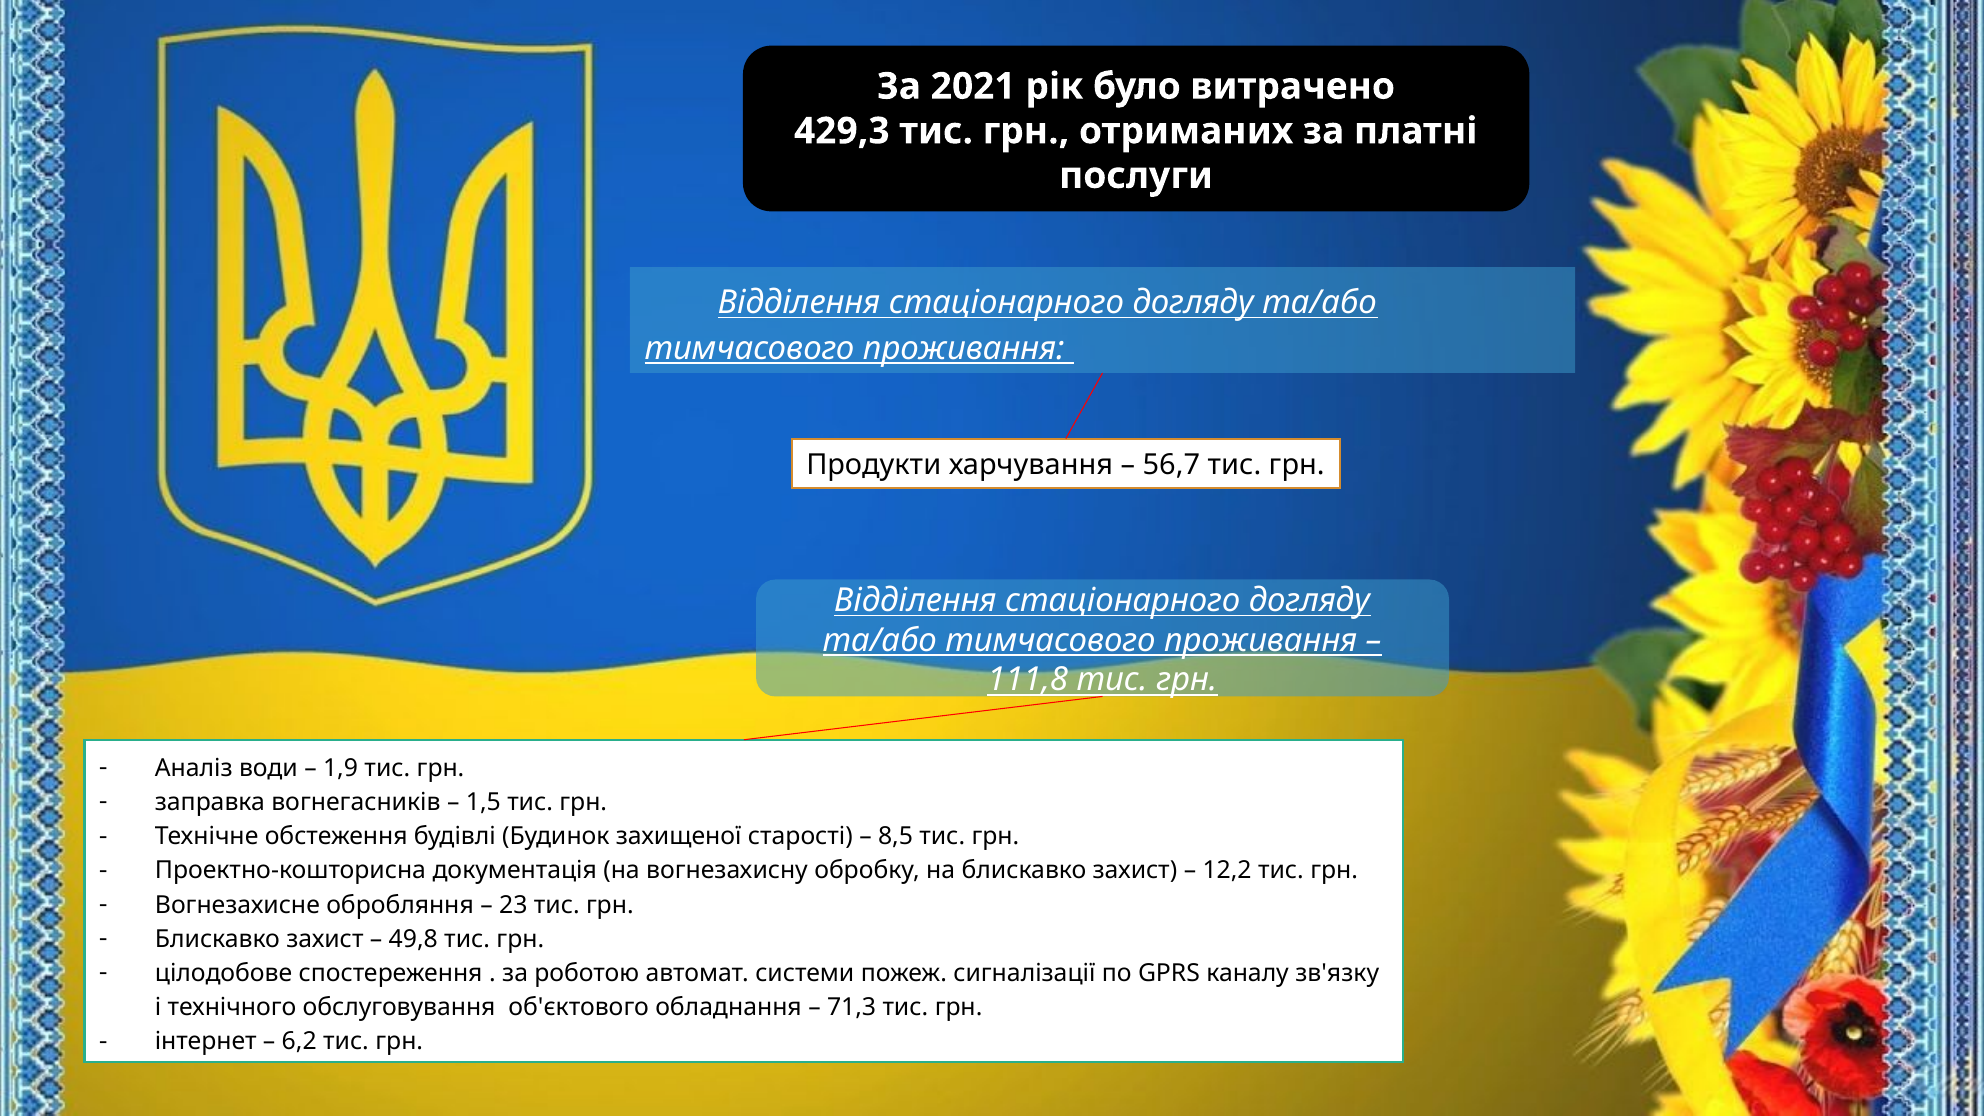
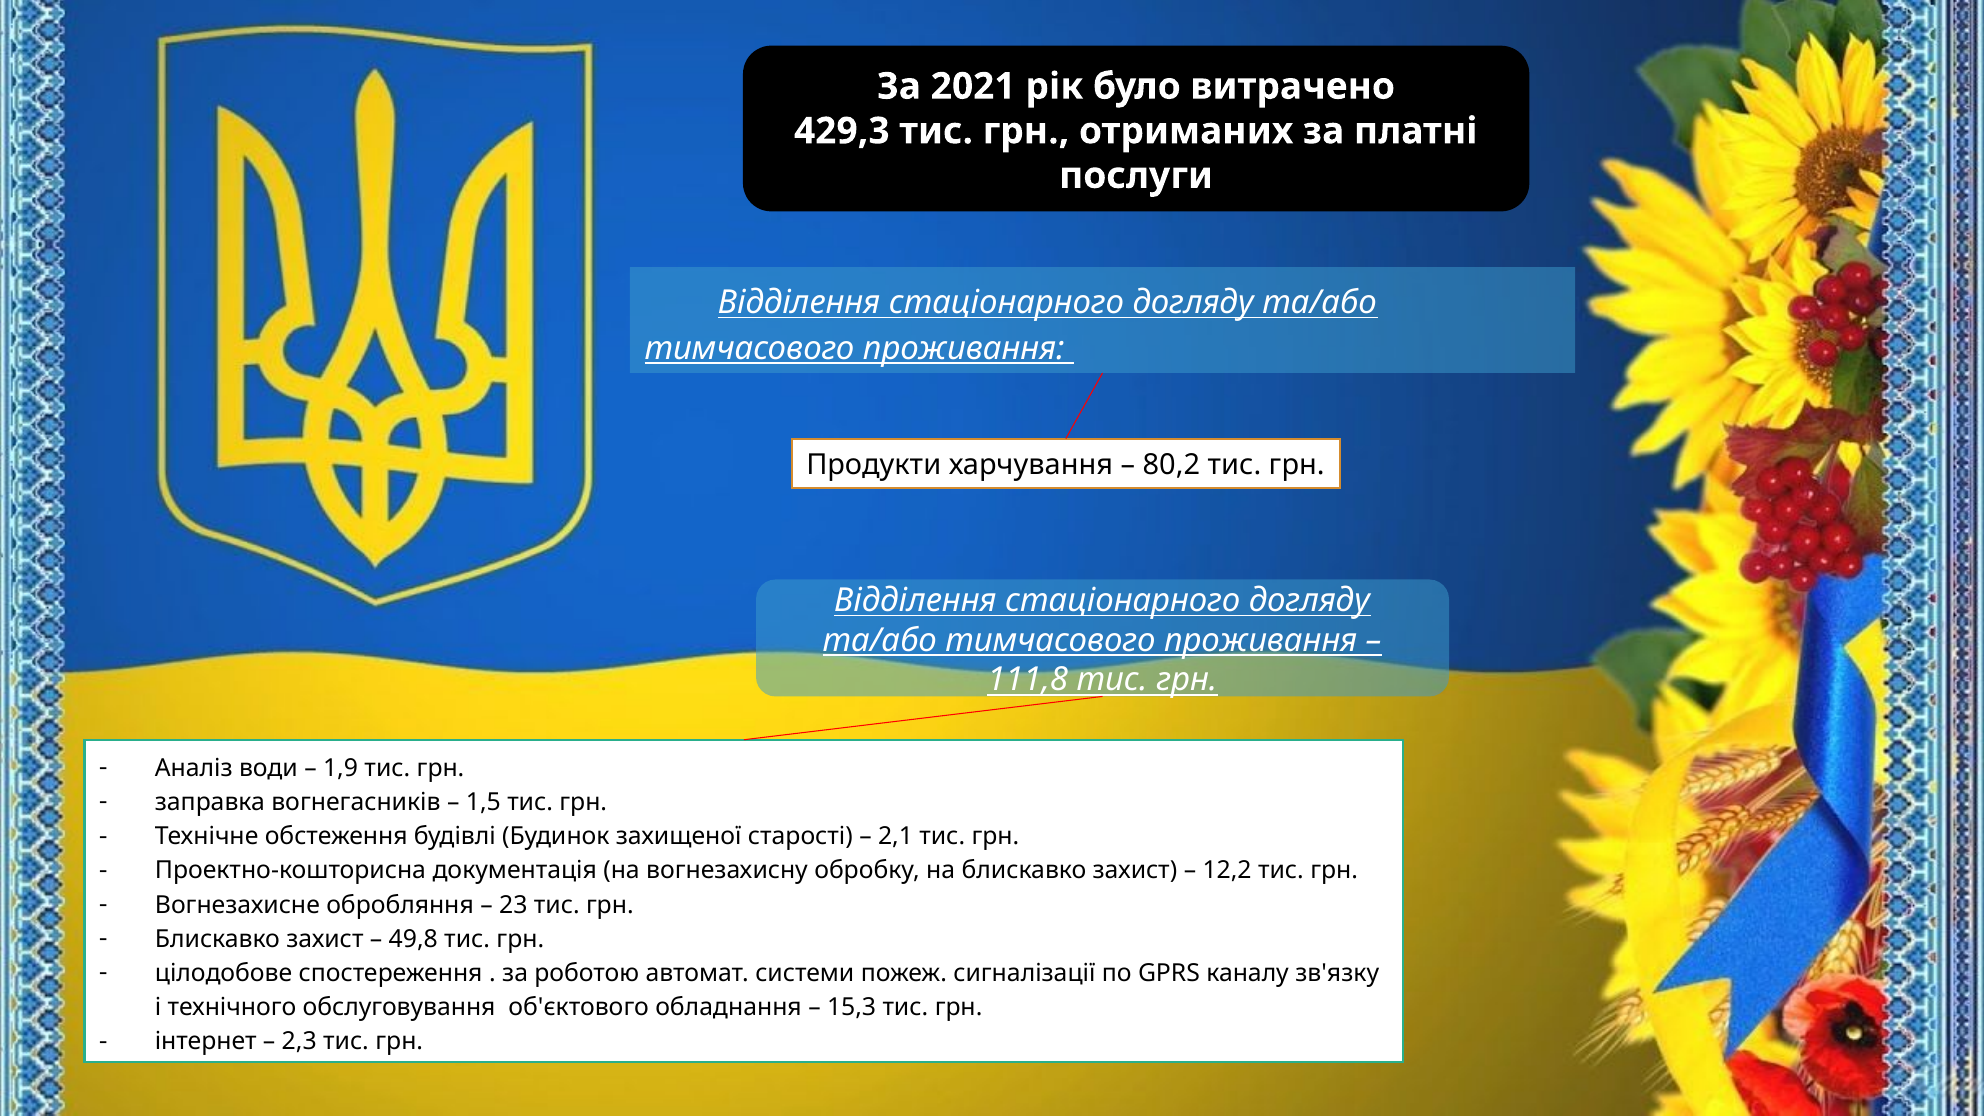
56,7: 56,7 -> 80,2 (1171, 465)
8,5: 8,5 -> 2,1 (896, 836)
71,3: 71,3 -> 15,3 (852, 1008)
6,2: 6,2 -> 2,3 (299, 1042)
